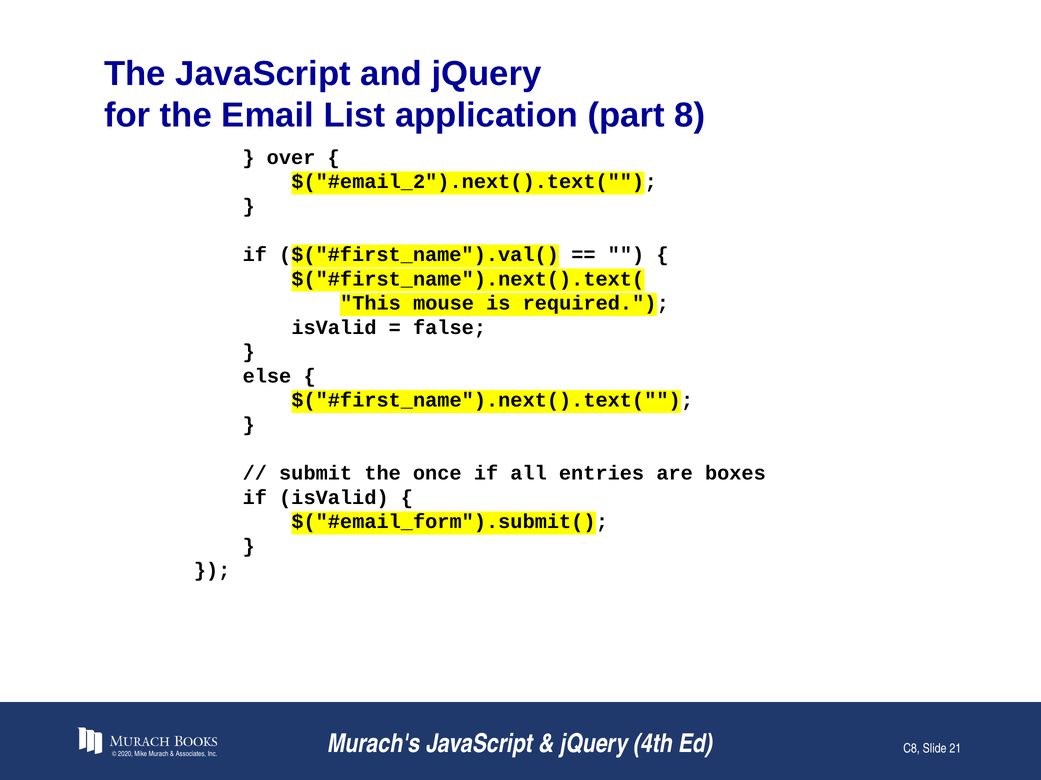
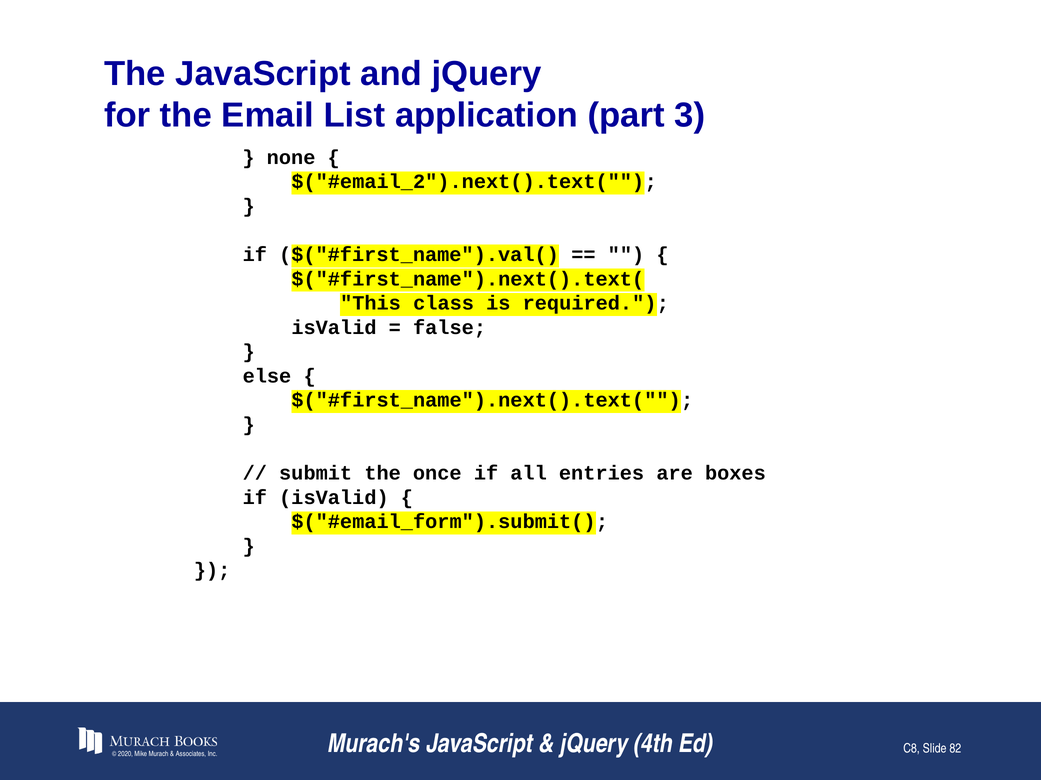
8: 8 -> 3 (690, 115)
over: over -> none (291, 158)
mouse: mouse -> class (444, 303)
21: 21 -> 82 (955, 749)
